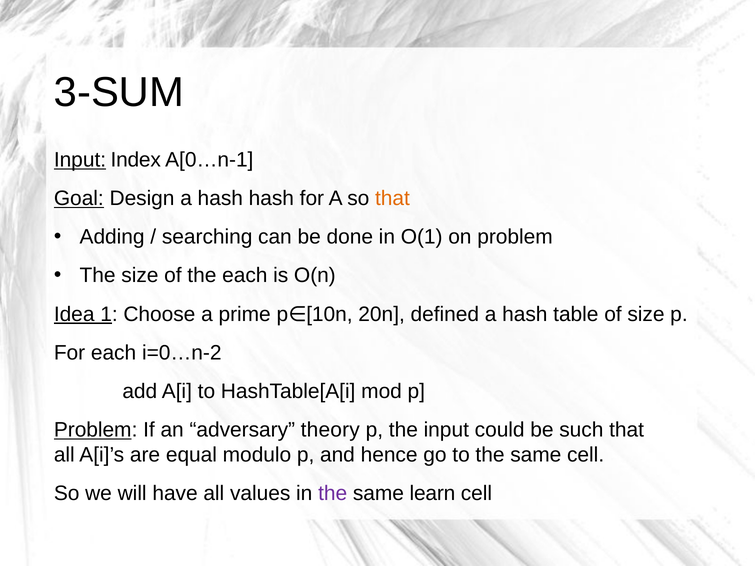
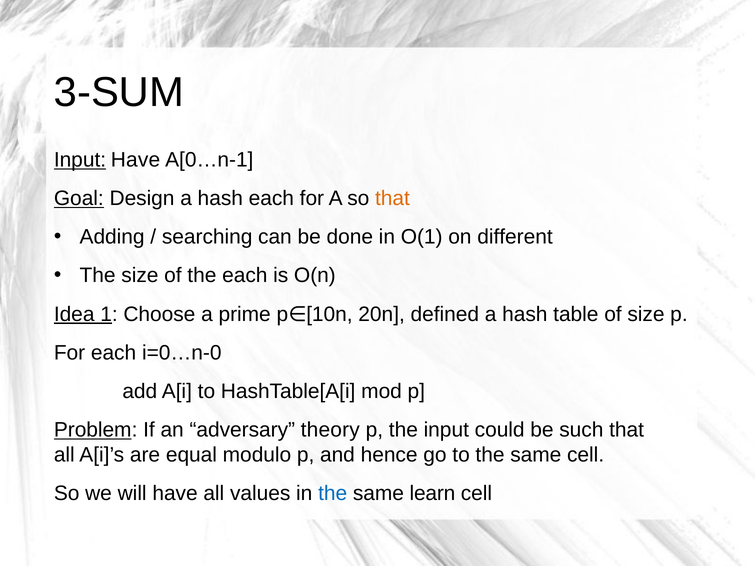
Input Index: Index -> Have (136, 160)
hash hash: hash -> each (271, 199)
on problem: problem -> different (515, 237)
i=0…n-2: i=0…n-2 -> i=0…n-0 (182, 353)
the colour: purple -> blue (333, 494)
